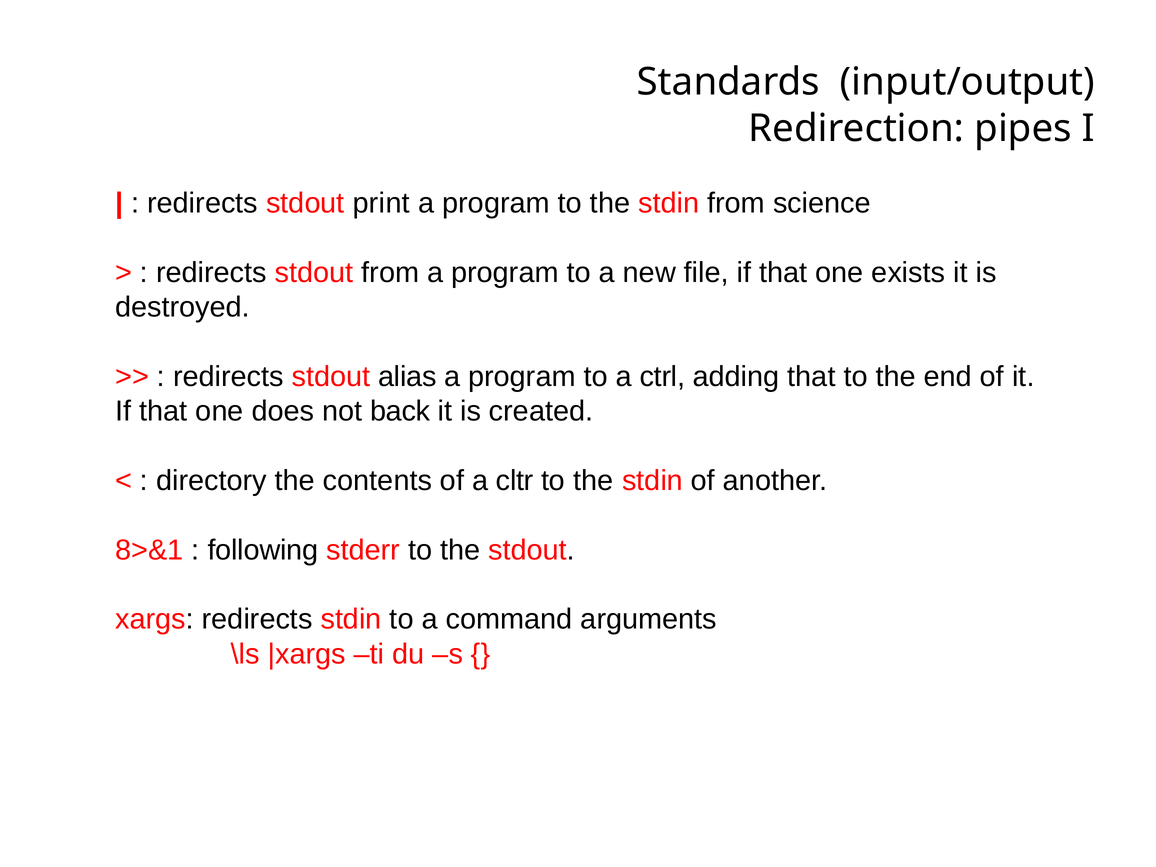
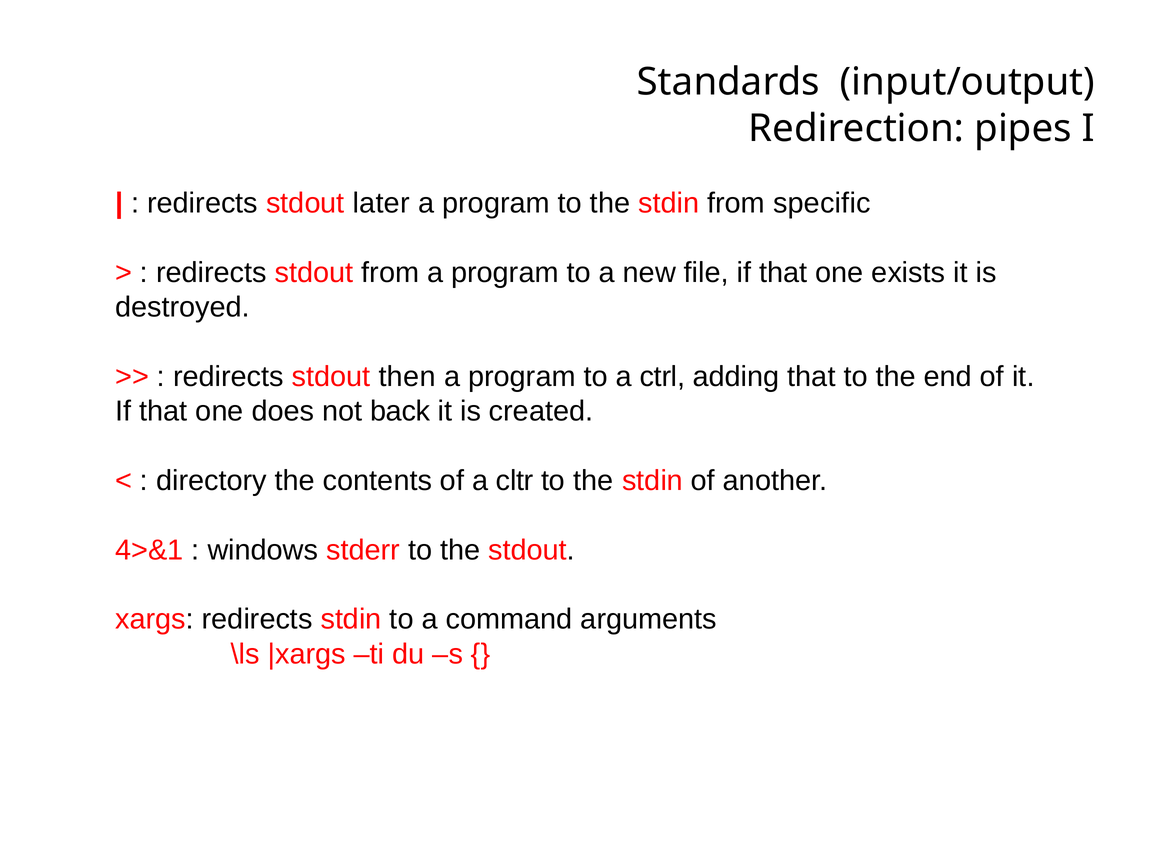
print: print -> later (381, 203)
science: science -> specific (822, 203)
alias: alias -> then (407, 377)
8>&1: 8>&1 -> 4>&1 (149, 550)
following: following -> windows (263, 550)
